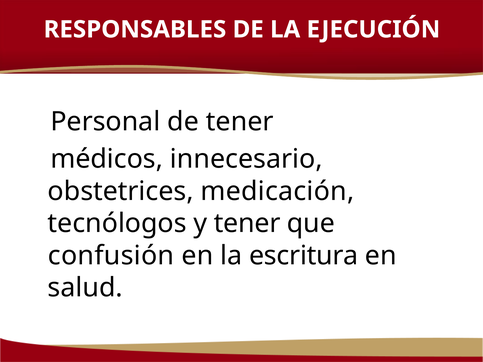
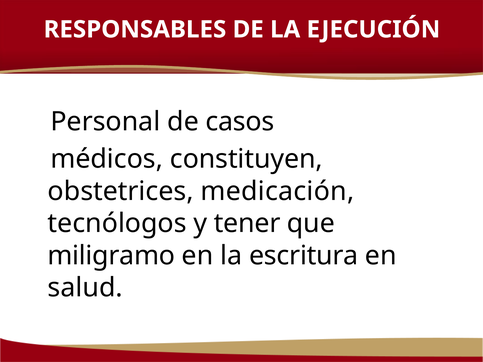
de tener: tener -> casos (240, 122)
innecesario: innecesario -> constituyen (246, 159)
confusión: confusión -> miligramo (111, 256)
